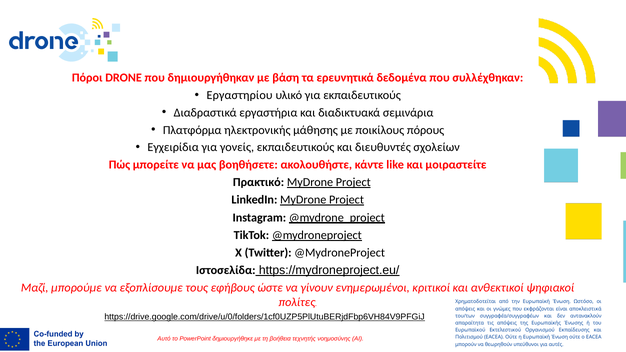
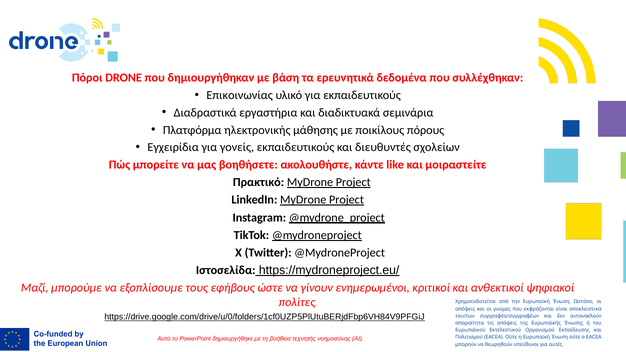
Εργαστηρίου: Εργαστηρίου -> Επικοινωνίας (240, 95)
